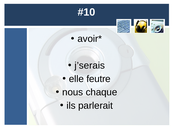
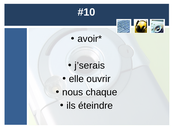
feutre: feutre -> ouvrir (99, 79)
parlerait: parlerait -> éteindre (96, 106)
